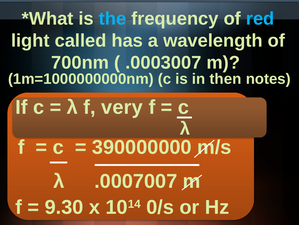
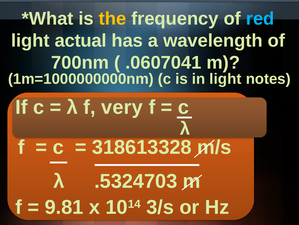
the colour: light blue -> yellow (112, 19)
called: called -> actual (81, 41)
.0003007: .0003007 -> .0607041 (163, 63)
in then: then -> light (225, 79)
390000000: 390000000 -> 318613328 (142, 147)
.0007007: .0007007 -> .5324703 (136, 181)
9.30: 9.30 -> 9.81 (64, 207)
0/s: 0/s -> 3/s (160, 207)
